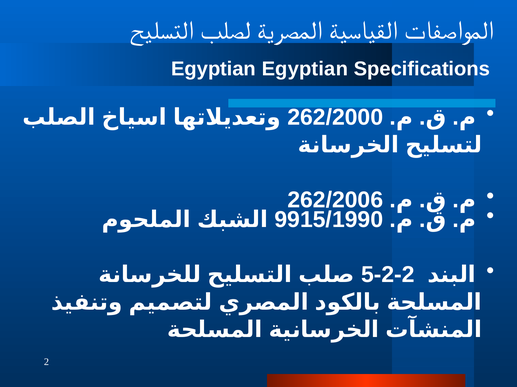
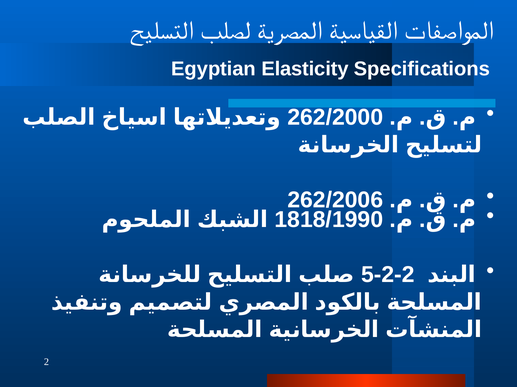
Egyptian Egyptian: Egyptian -> Elasticity (305, 69)
9915/1990: 9915/1990 -> 1818/1990 (329, 220)
